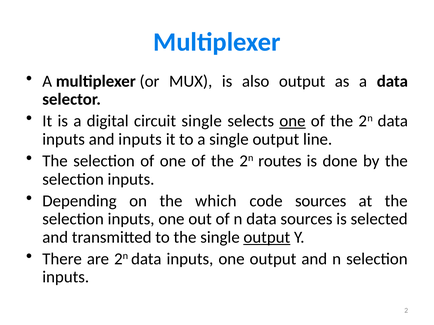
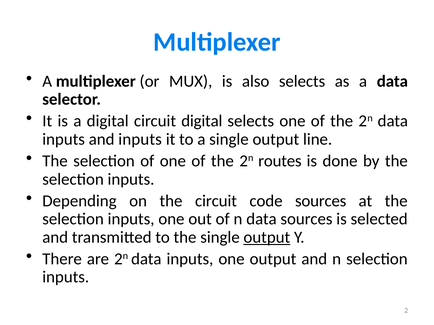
also output: output -> selects (302, 81)
circuit single: single -> digital (202, 121)
one underline: present -> none (292, 121)
the which: which -> circuit (216, 201)
